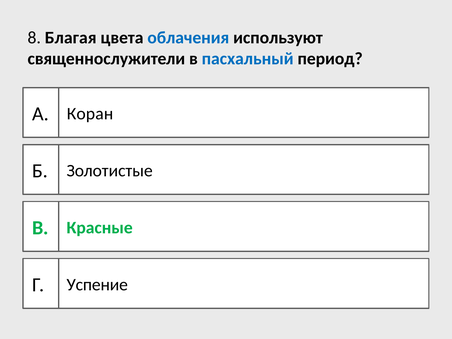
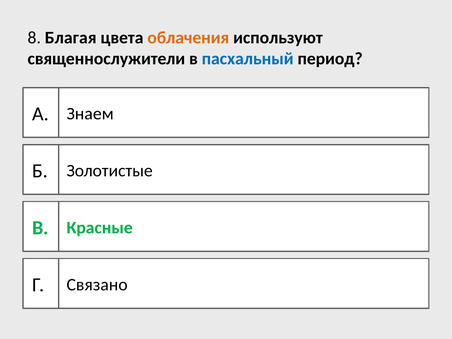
облачения colour: blue -> orange (188, 38)
Коран: Коран -> Знаем (90, 114)
Успение: Успение -> Связано (97, 285)
